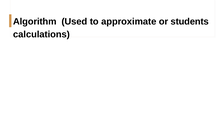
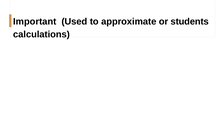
Algorithm: Algorithm -> Important (35, 22)
